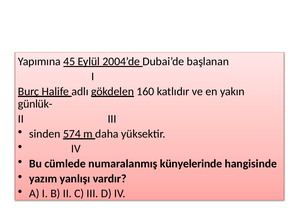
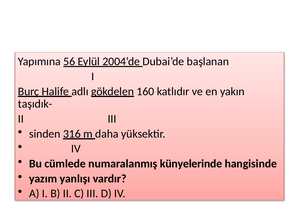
45: 45 -> 56 (69, 62)
günlük-: günlük- -> taşıdık- (35, 104)
574: 574 -> 316 (72, 134)
